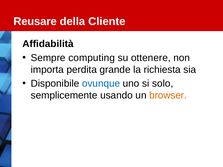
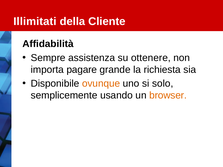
Reusare: Reusare -> Illimitati (35, 21)
computing: computing -> assistenza (92, 58)
perdita: perdita -> pagare (82, 70)
ovunque colour: blue -> orange (101, 84)
